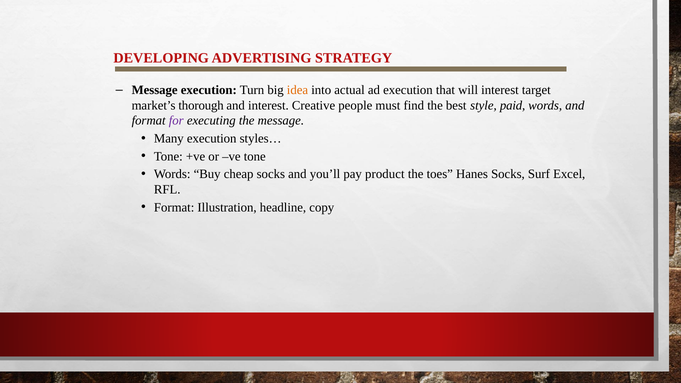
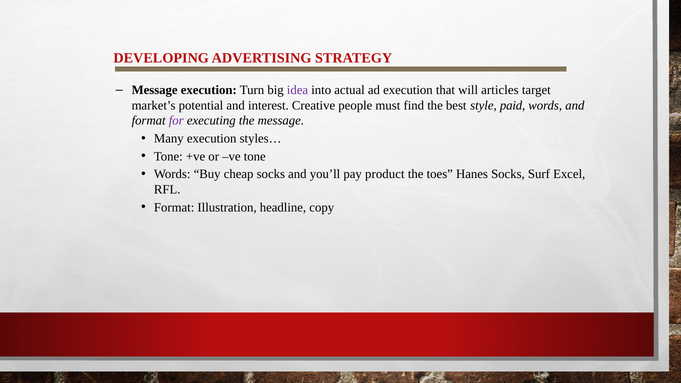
idea colour: orange -> purple (297, 90)
will interest: interest -> articles (500, 90)
thorough: thorough -> potential (201, 105)
